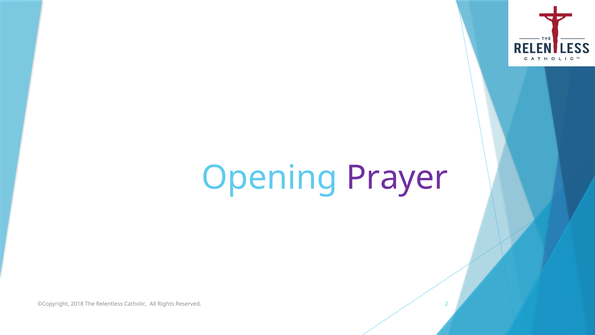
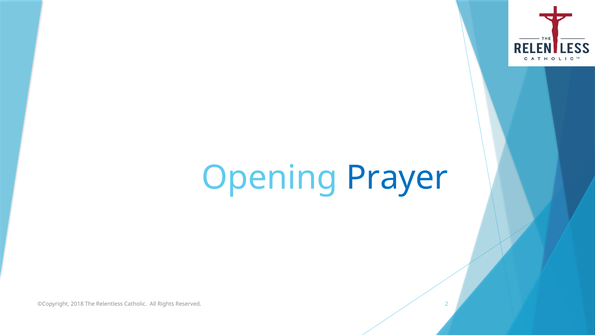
Prayer colour: purple -> blue (397, 178)
